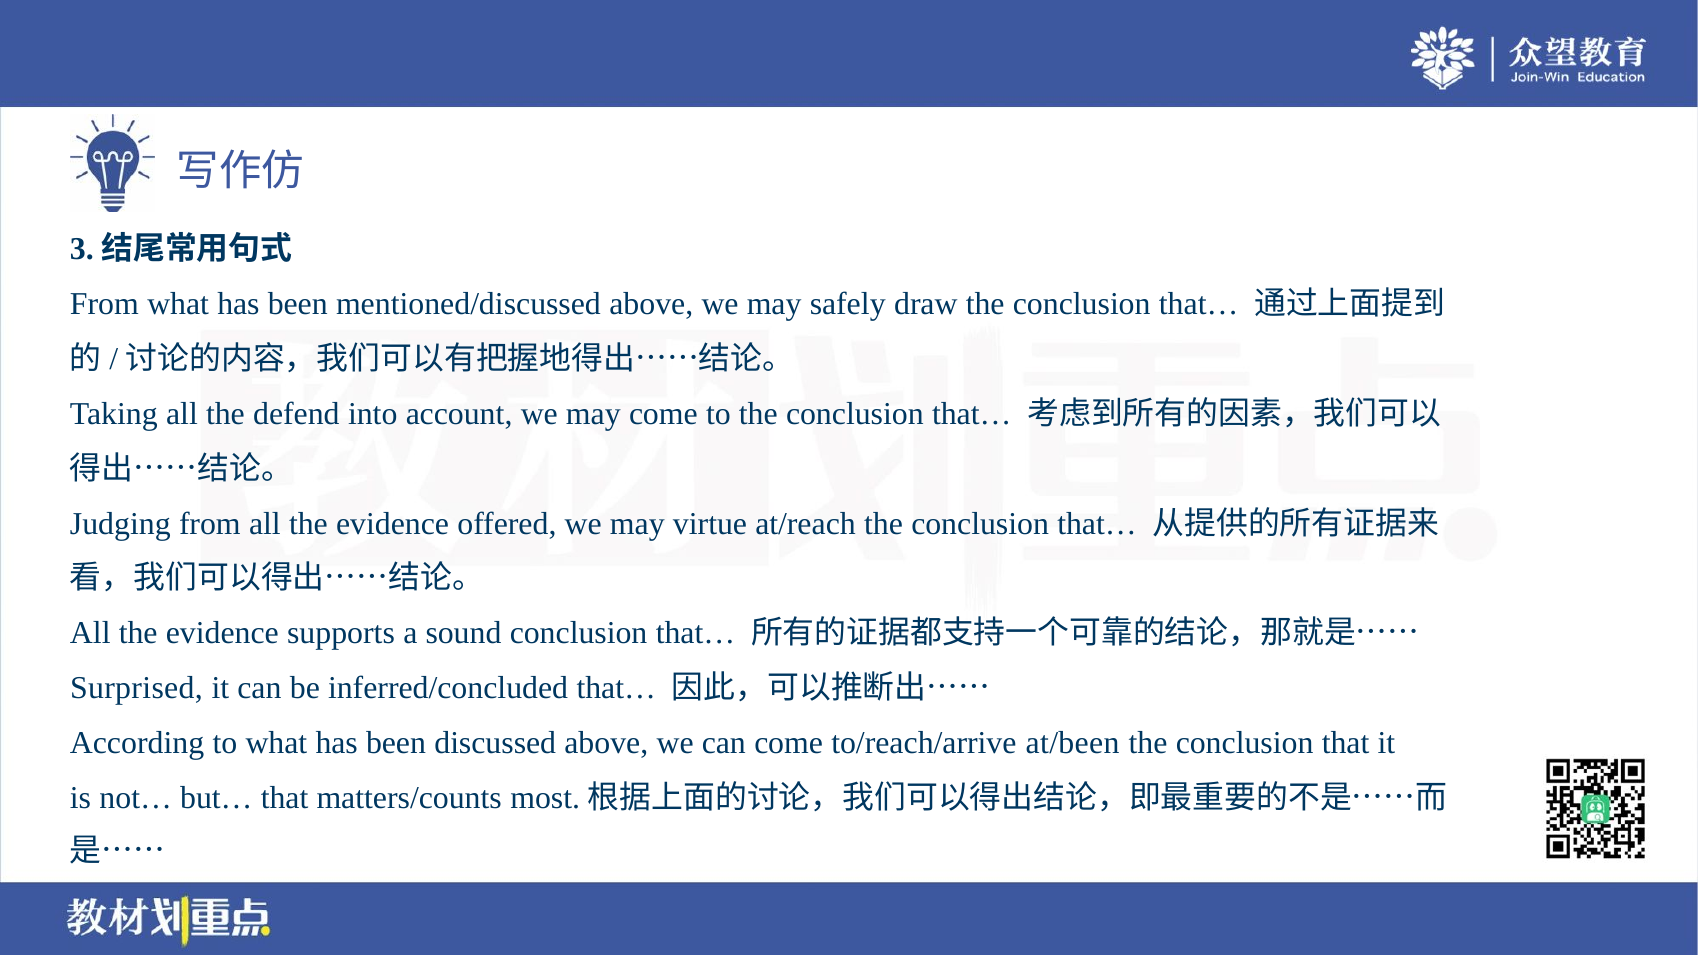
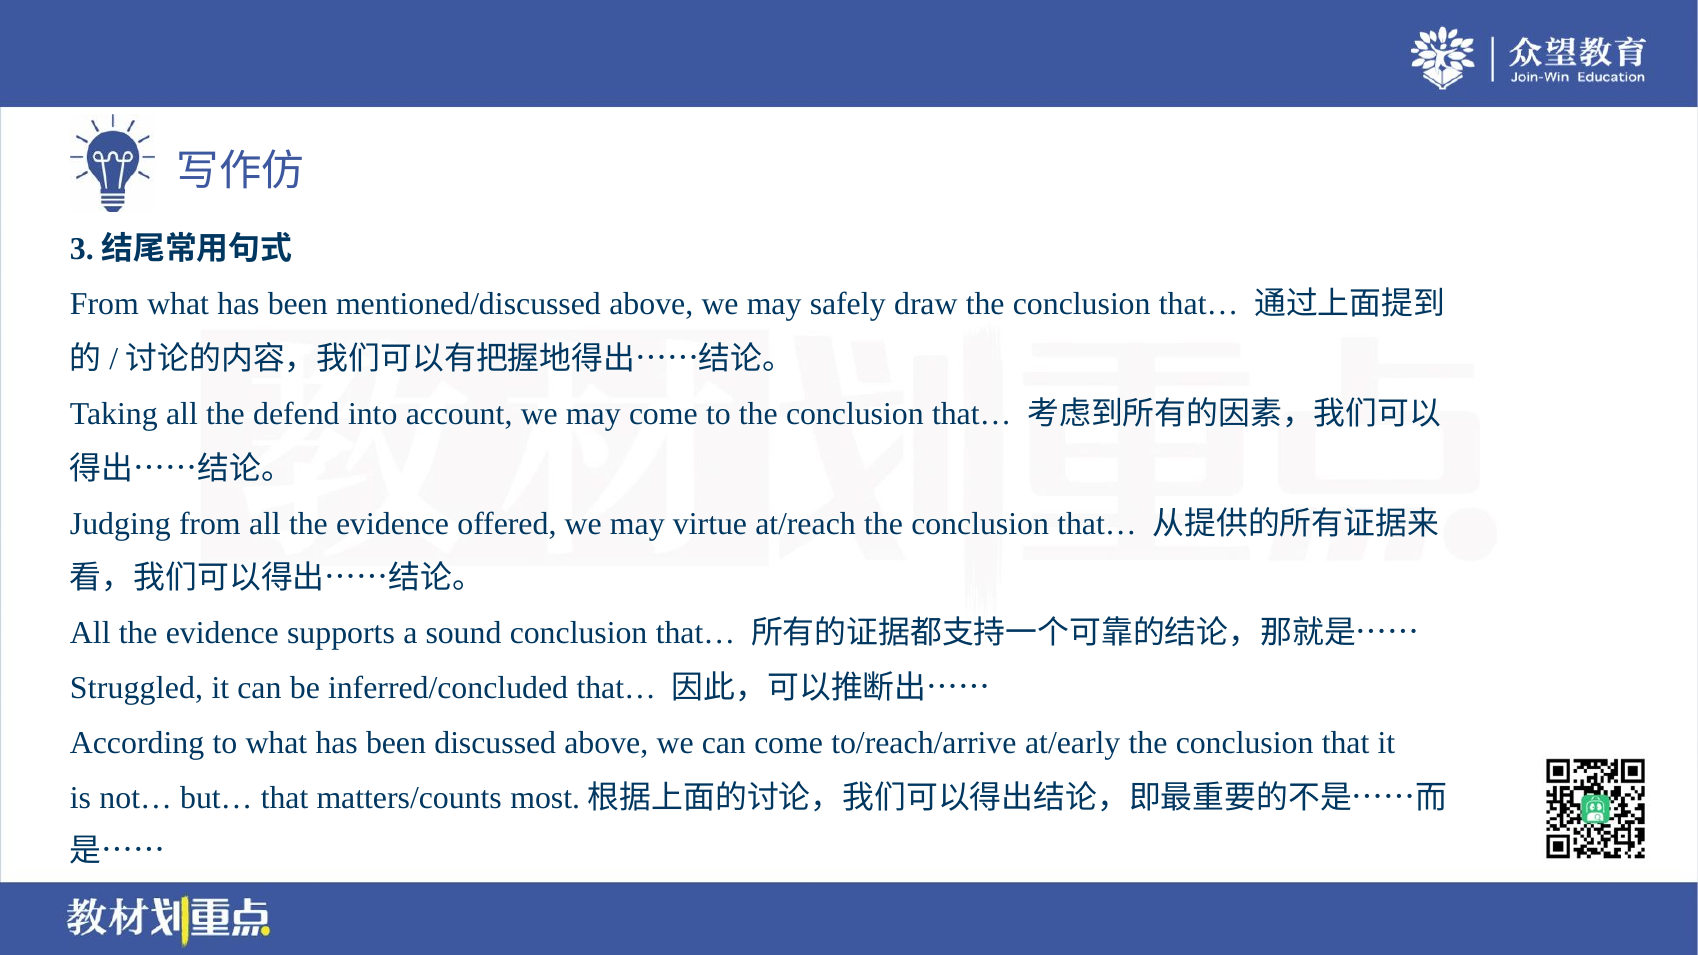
Surprised: Surprised -> Struggled (137, 688)
at/been: at/been -> at/early (1073, 743)
